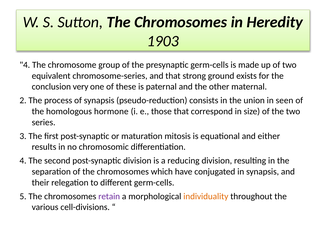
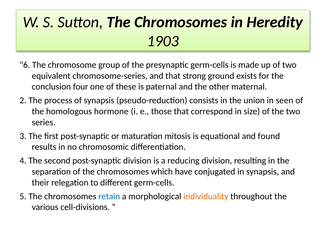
4: 4 -> 6 (25, 65)
very: very -> four (81, 86)
either: either -> found (269, 136)
retain colour: purple -> blue (109, 196)
